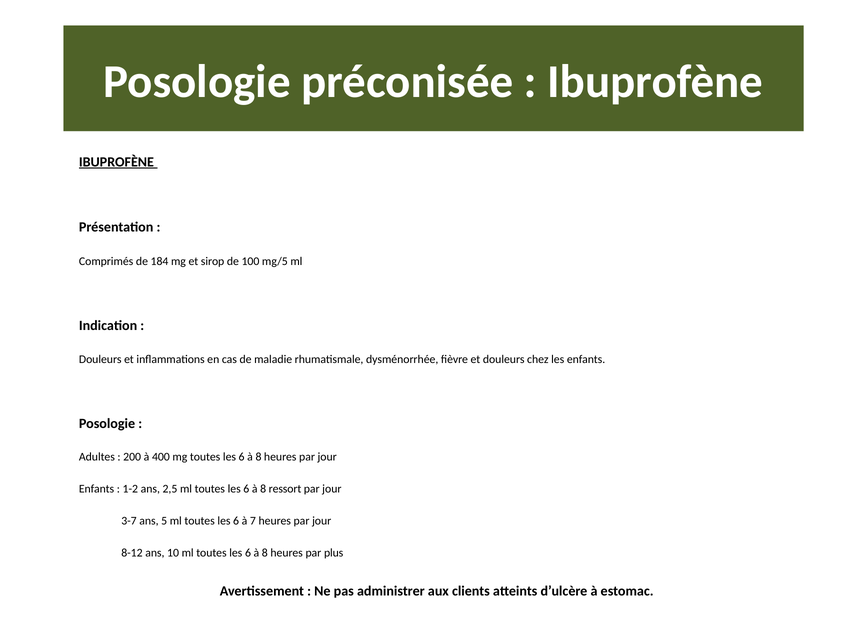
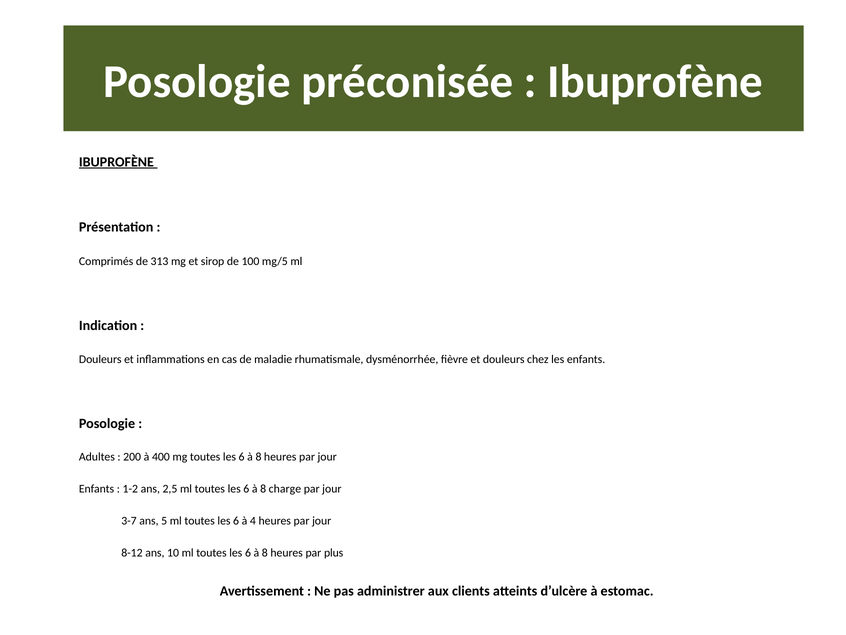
184: 184 -> 313 (159, 261)
ressort: ressort -> charge (285, 489)
7: 7 -> 4 (253, 521)
